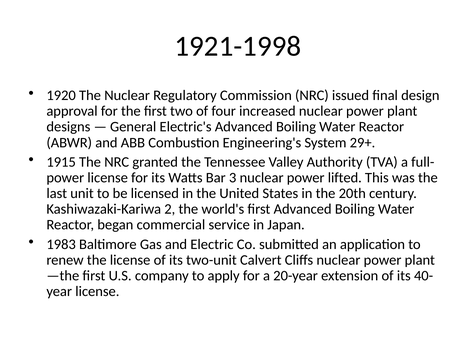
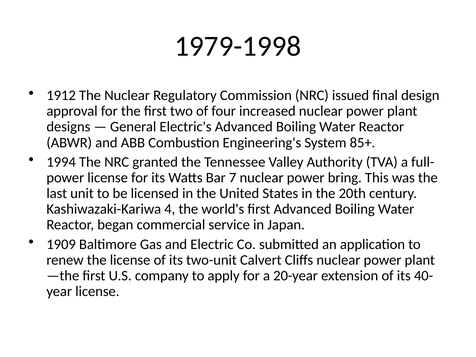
1921-1998: 1921-1998 -> 1979-1998 (238, 46)
1920: 1920 -> 1912 (61, 95)
29+: 29+ -> 85+ (363, 143)
1915: 1915 -> 1994 (61, 162)
3: 3 -> 7 (233, 178)
lifted: lifted -> bring (345, 178)
2: 2 -> 4 (170, 209)
1983: 1983 -> 1909 (61, 244)
